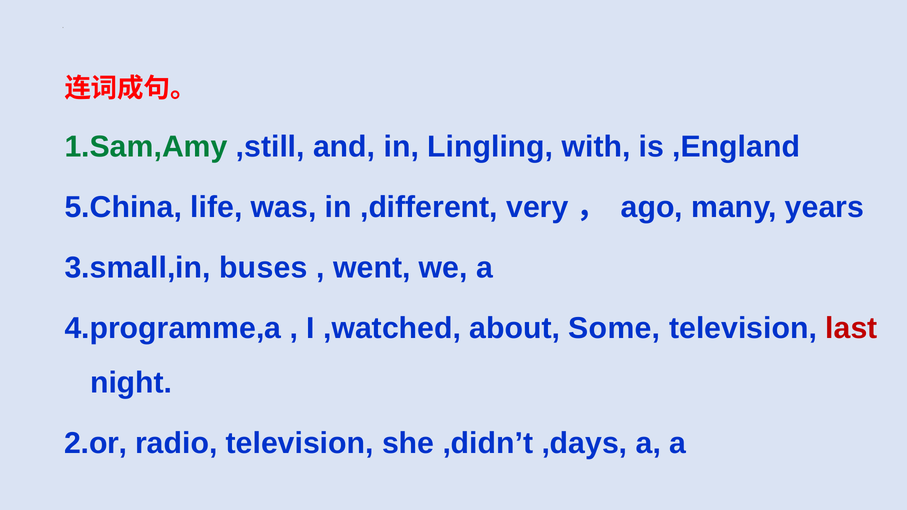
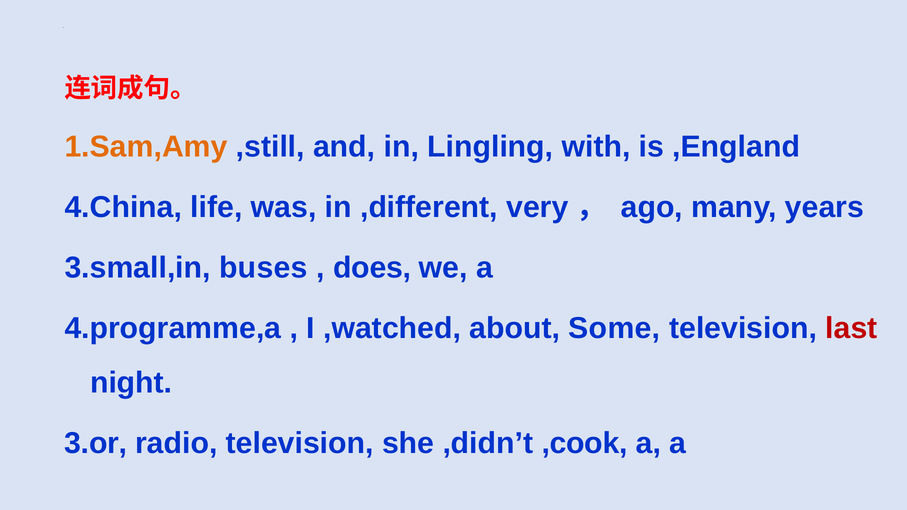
1.Sam,Amy colour: green -> orange (146, 147)
5.China: 5.China -> 4.China (123, 207)
went: went -> does (372, 268)
2.or: 2.or -> 3.or (96, 443)
,days: ,days -> ,cook (585, 443)
